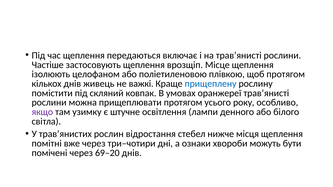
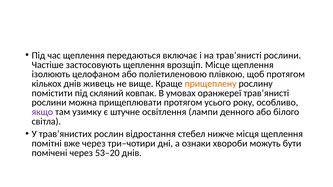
важкі: важкі -> вище (141, 84)
прищеплену colour: blue -> orange (211, 84)
69–20: 69–20 -> 53–20 (107, 153)
